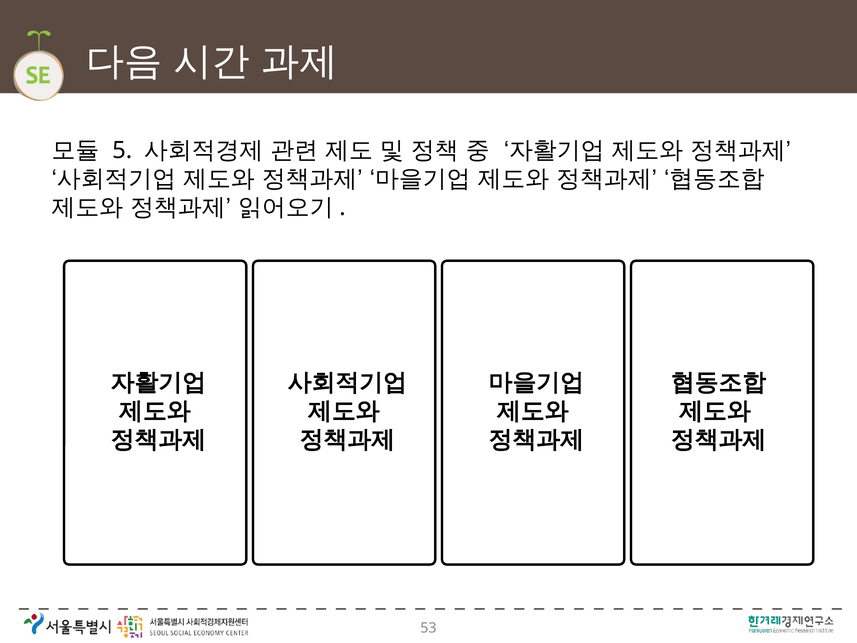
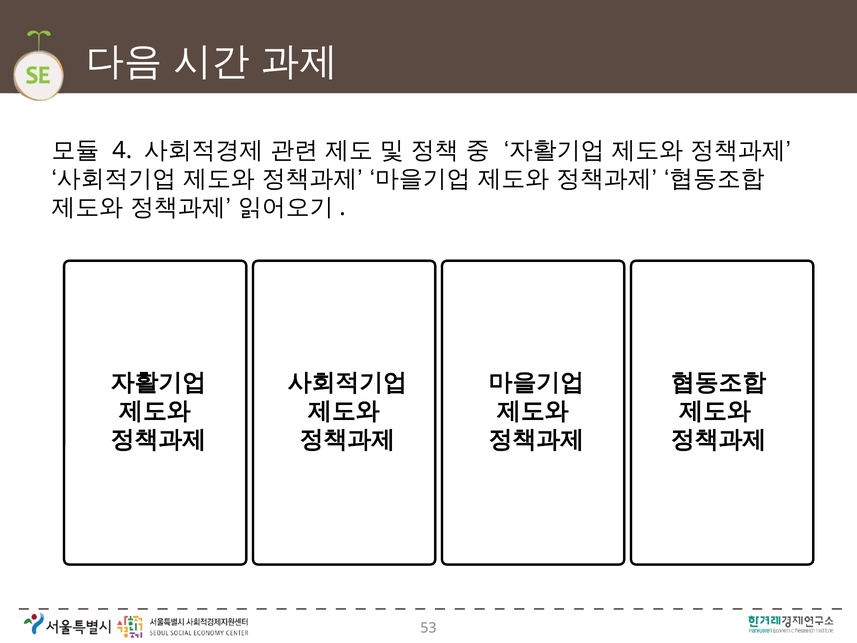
5: 5 -> 4 (122, 150)
